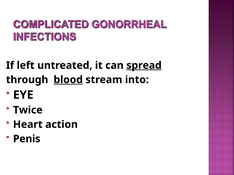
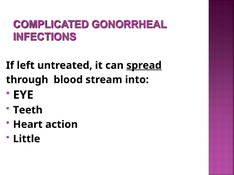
blood underline: present -> none (68, 80)
Twice: Twice -> Teeth (28, 110)
Penis: Penis -> Little (27, 139)
